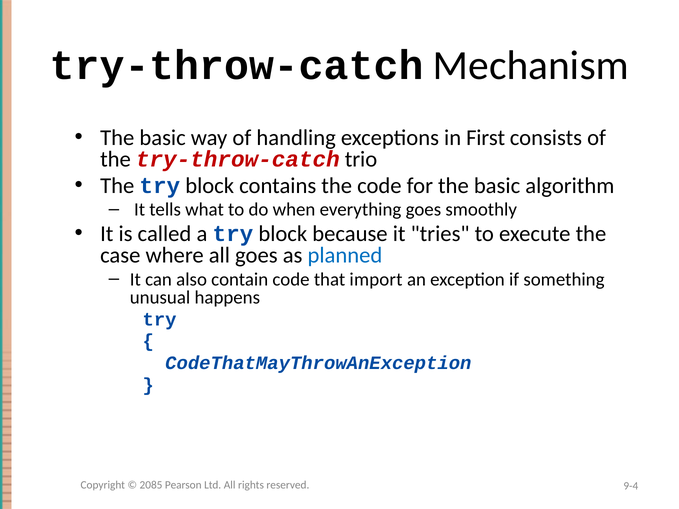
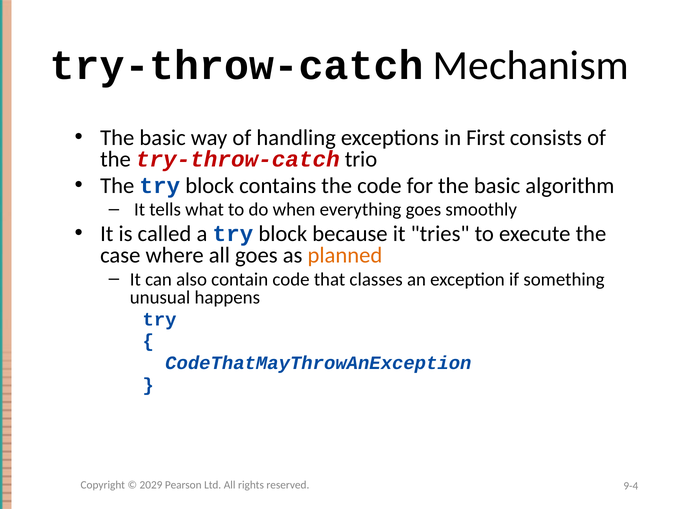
planned colour: blue -> orange (345, 256)
import: import -> classes (376, 280)
2085: 2085 -> 2029 (151, 485)
